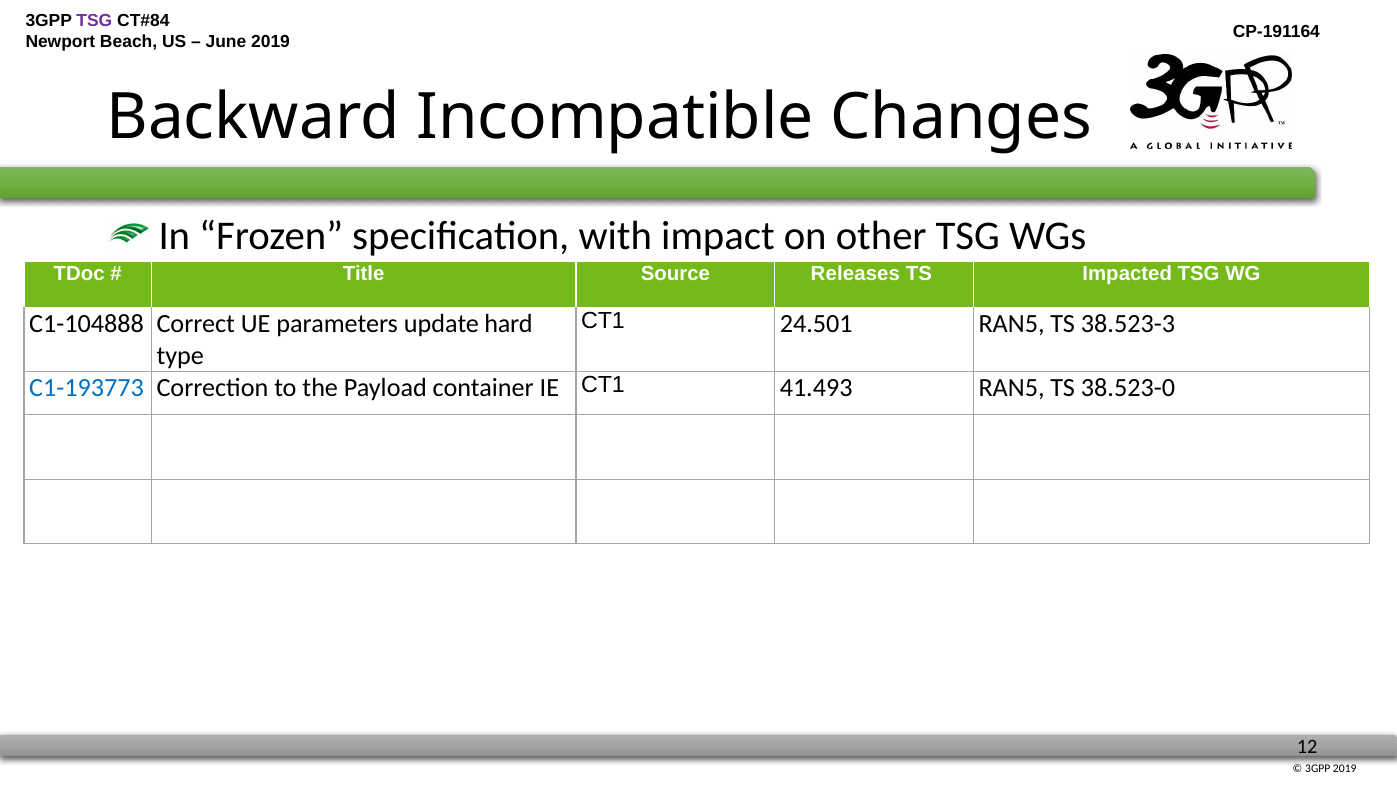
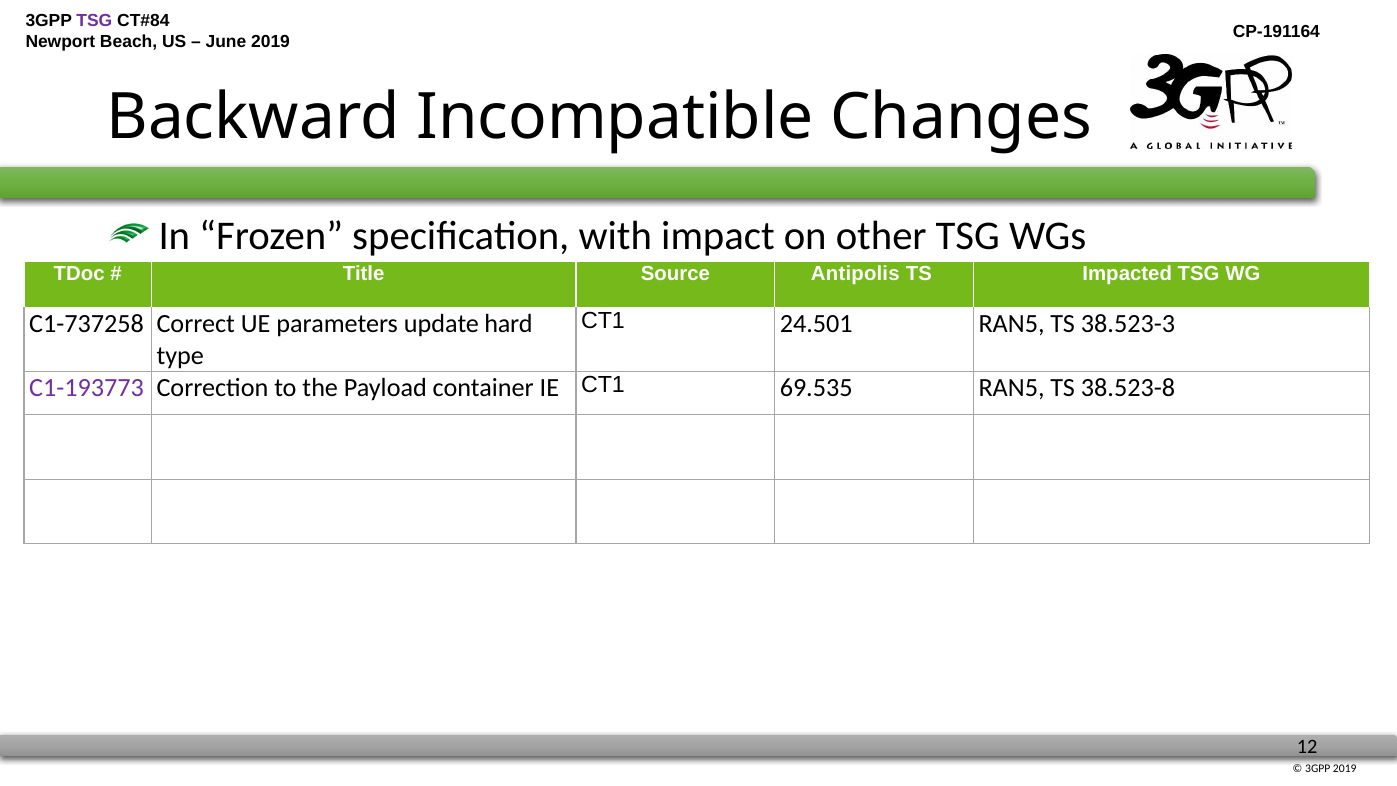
Releases: Releases -> Antipolis (855, 273)
C1-104888: C1-104888 -> C1-737258 (86, 324)
C1-193773 colour: blue -> purple (86, 388)
41.493: 41.493 -> 69.535 (816, 388)
38.523-0: 38.523-0 -> 38.523-8 (1128, 388)
